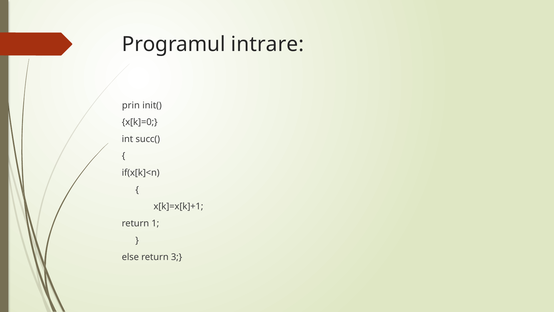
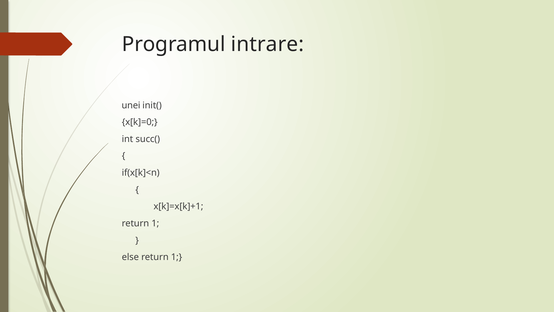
prin: prin -> unei (131, 105)
else return 3: 3 -> 1 (177, 257)
